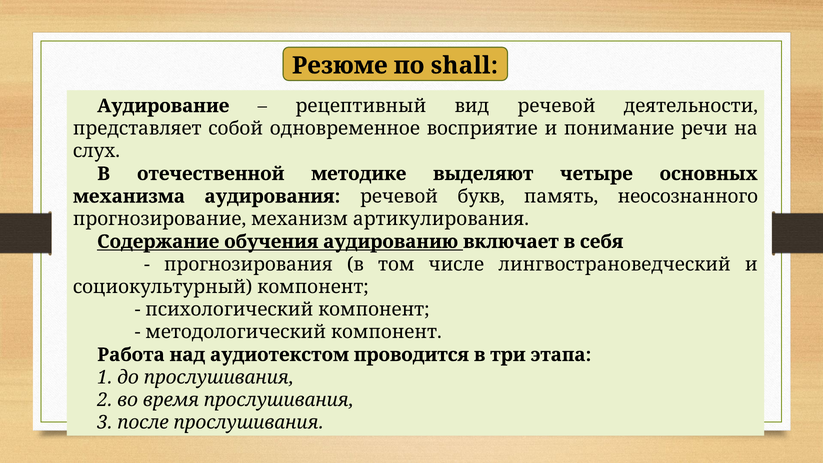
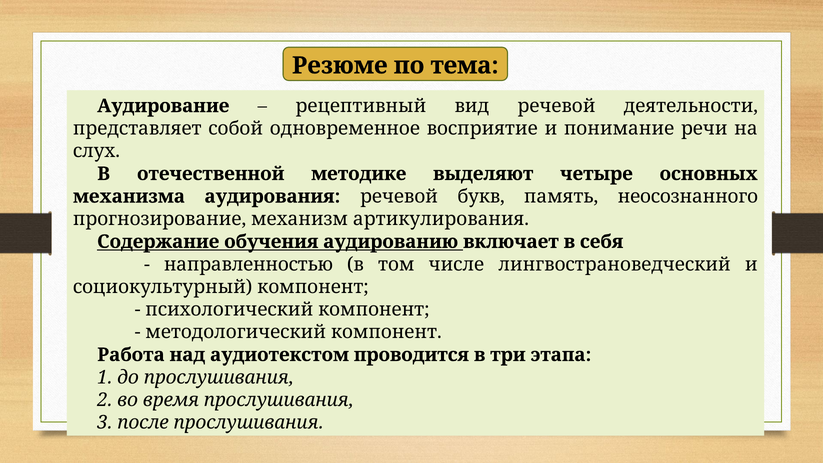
shall: shall -> тема (465, 66)
прогнозирования: прогнозирования -> направленностью (248, 264)
